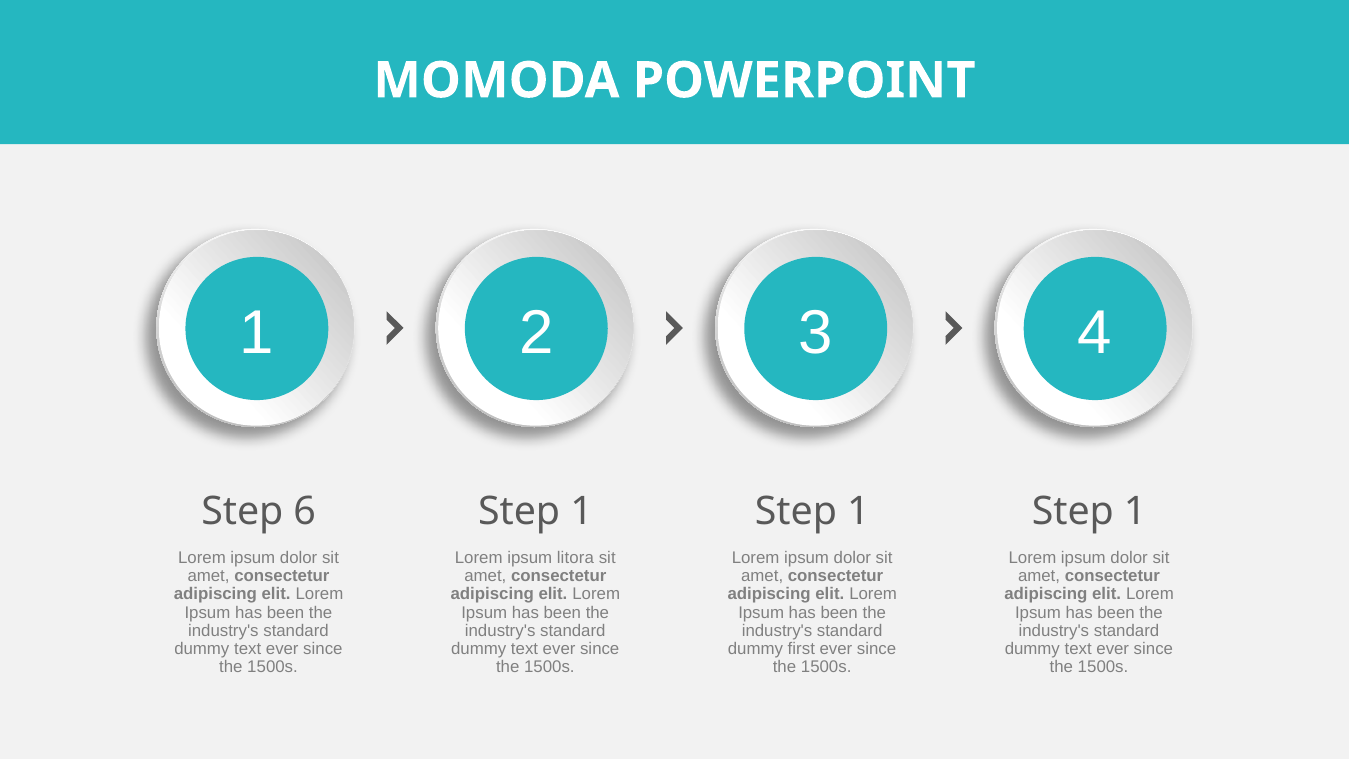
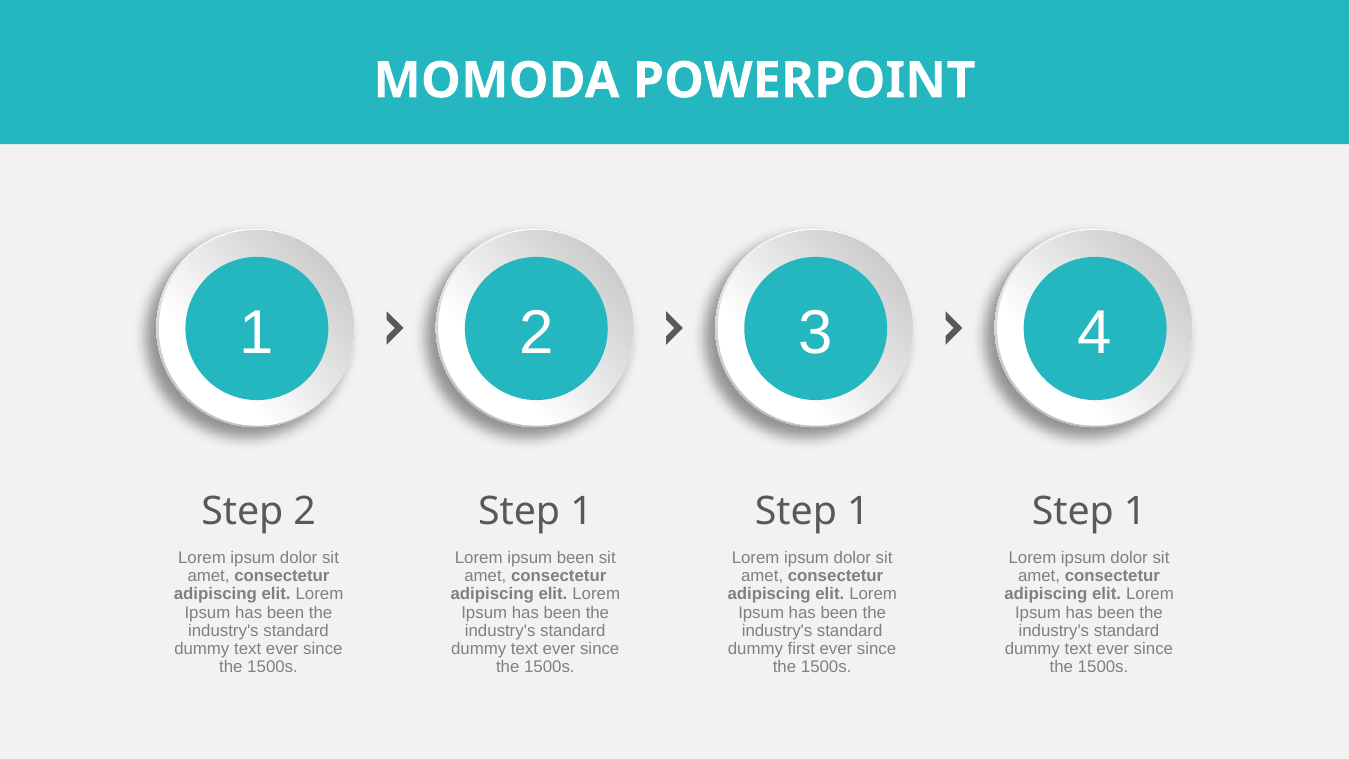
Step 6: 6 -> 2 (305, 511)
ipsum litora: litora -> been (575, 558)
